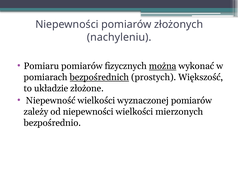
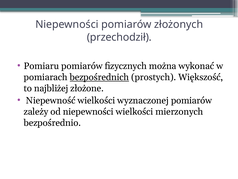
nachyleniu: nachyleniu -> przechodził (119, 37)
można underline: present -> none (163, 66)
układzie: układzie -> najbliżej (51, 88)
